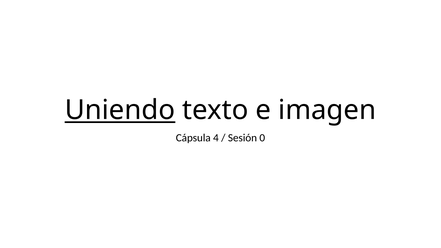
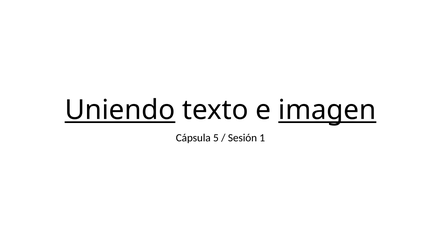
imagen underline: none -> present (327, 110)
4: 4 -> 5 (216, 138)
0: 0 -> 1 (262, 138)
